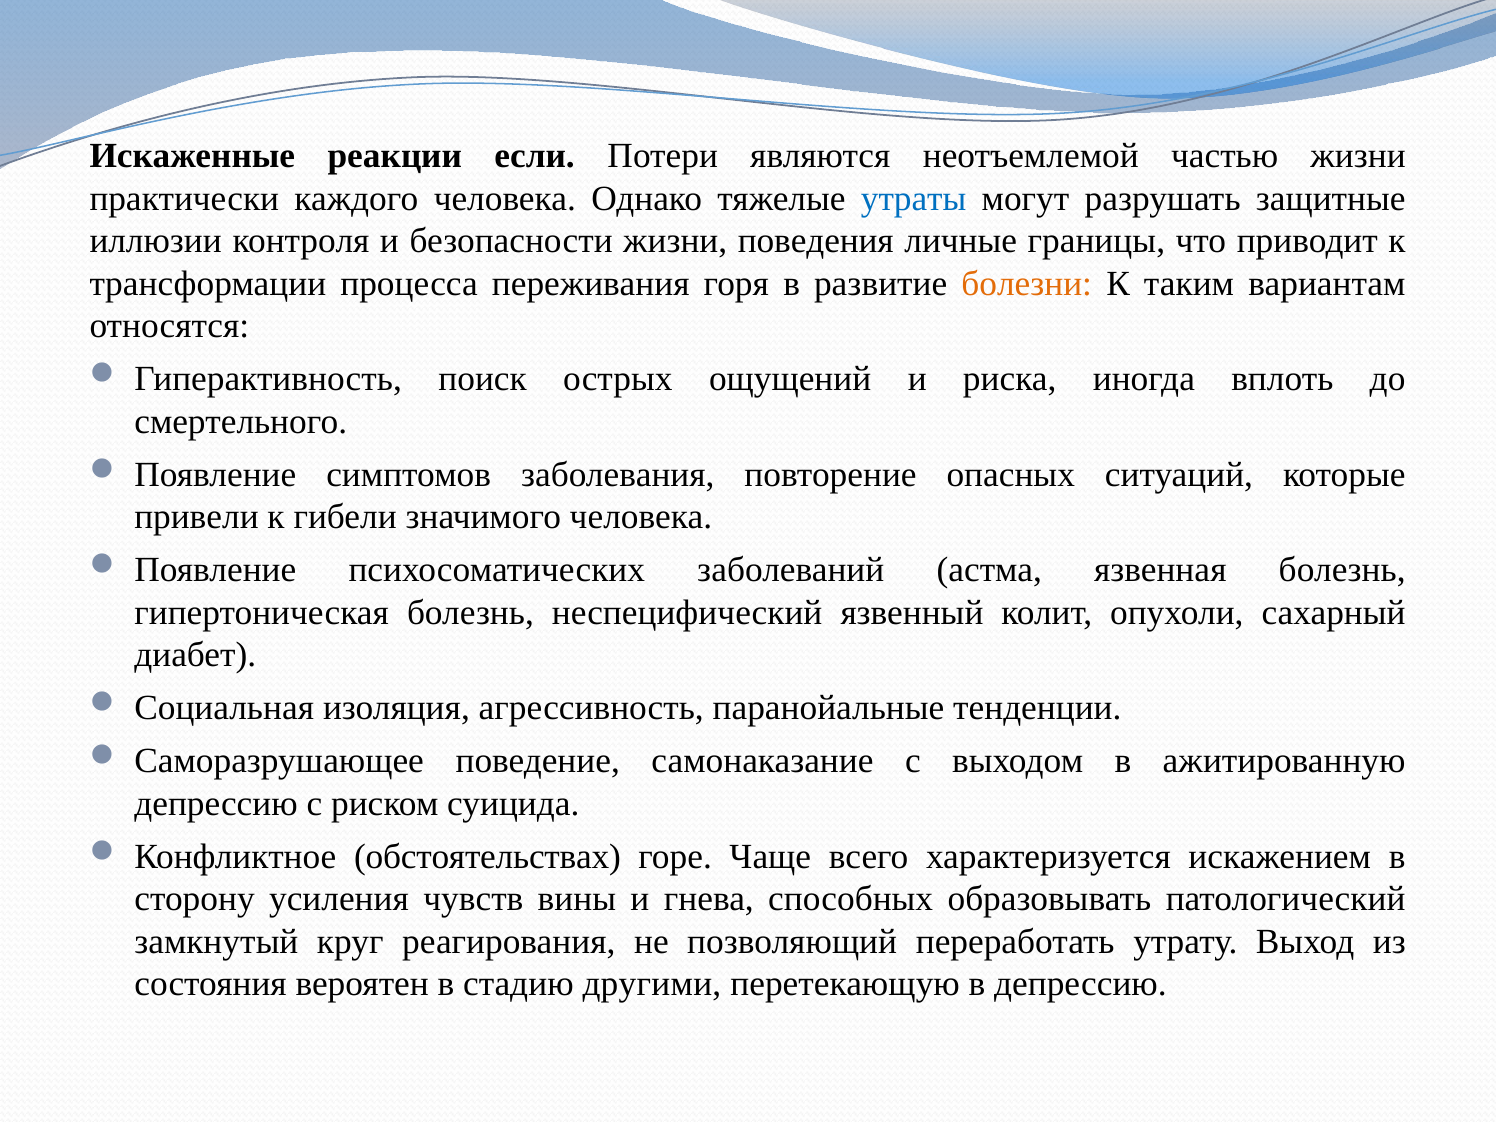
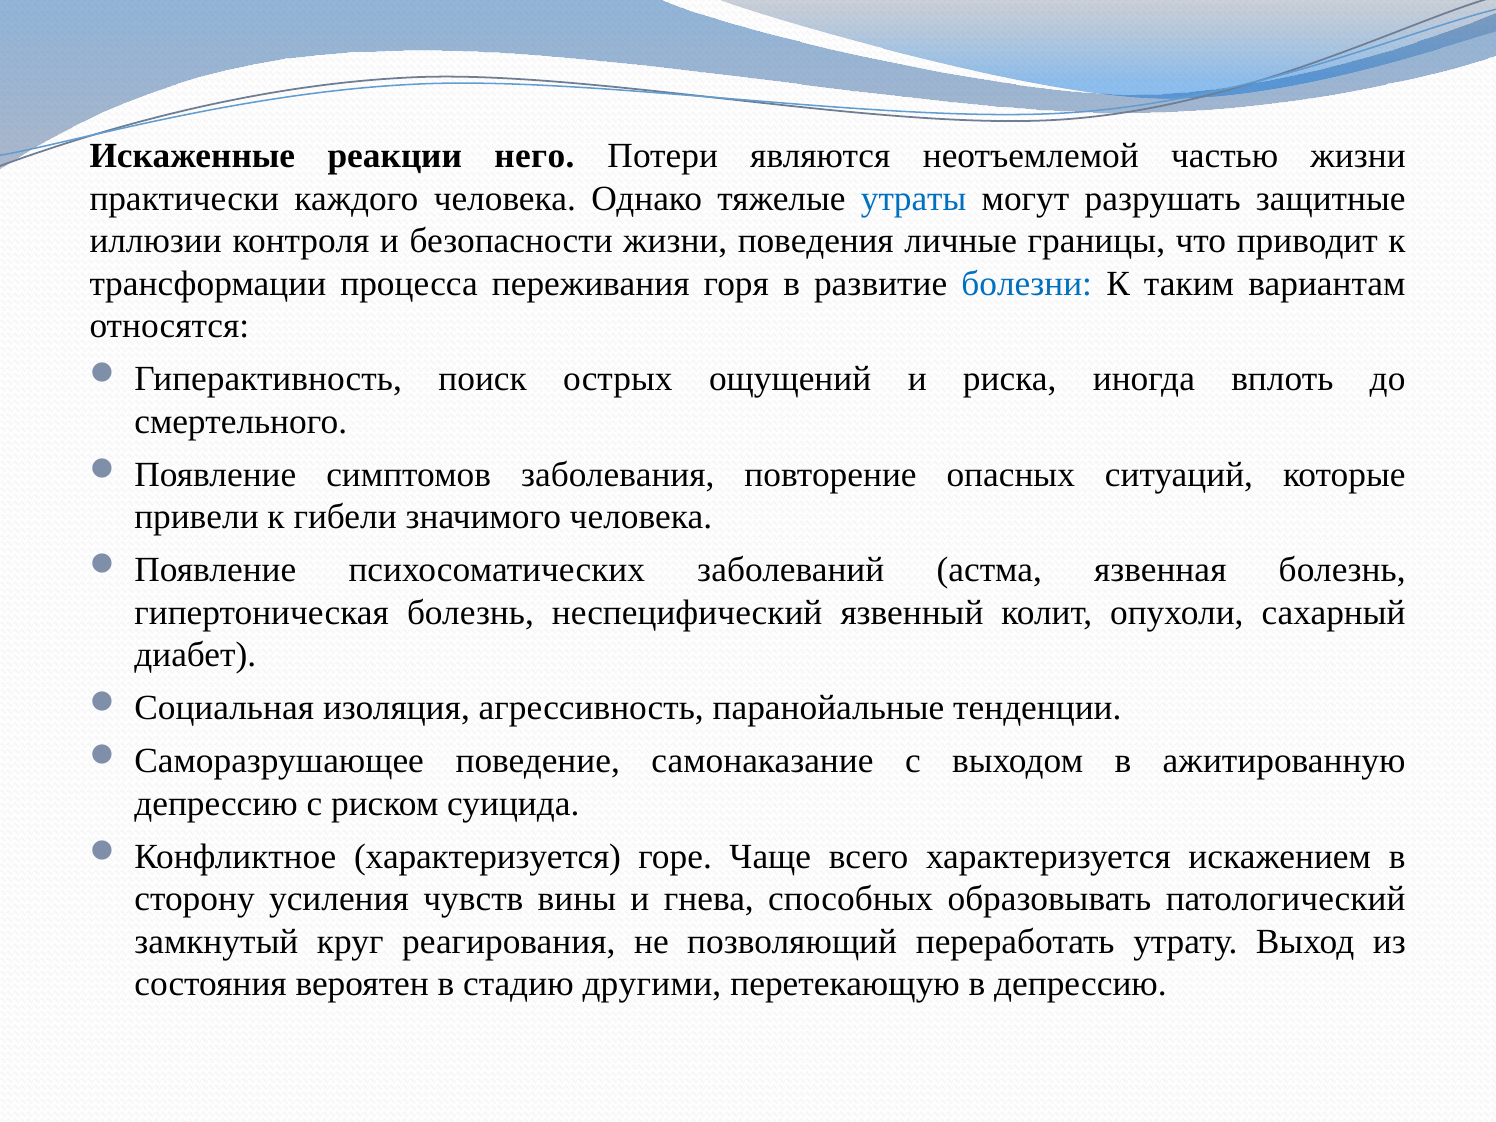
если: если -> него (534, 156)
болезни colour: orange -> blue (1027, 283)
Конфликтное обстоятельствах: обстоятельствах -> характеризуется (487, 857)
